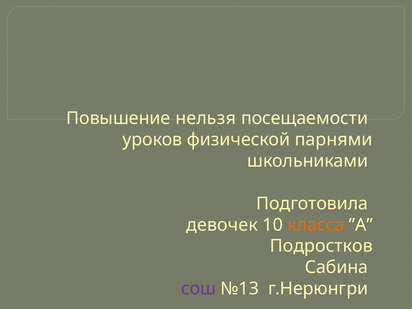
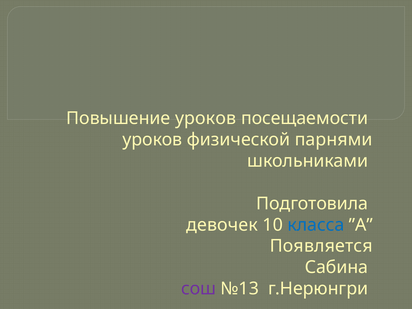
Повышение нельзя: нельзя -> уроков (206, 118)
класса colour: orange -> blue (316, 225)
Подростков: Подростков -> Появляется (321, 246)
